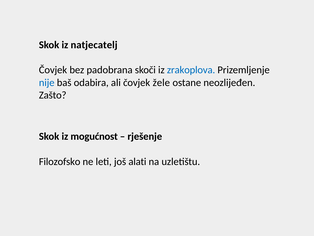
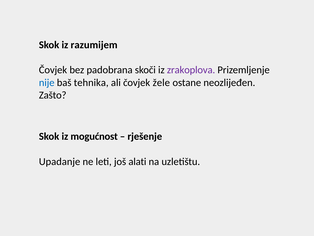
natjecatelj: natjecatelj -> razumijem (94, 45)
zrakoplova colour: blue -> purple (191, 70)
odabira: odabira -> tehnika (91, 82)
Filozofsko: Filozofsko -> Upadanje (60, 161)
